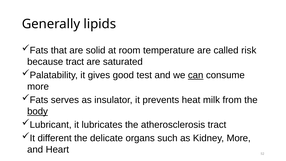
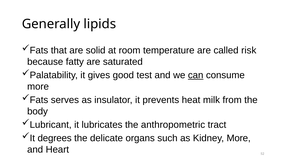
because tract: tract -> fatty (75, 62)
body underline: present -> none (38, 111)
atherosclerosis: atherosclerosis -> anthropometric (173, 125)
different: different -> degrees (55, 138)
